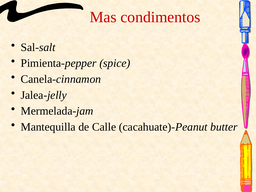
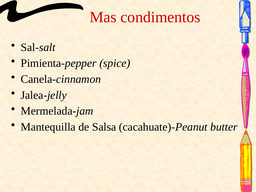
Calle: Calle -> Salsa (104, 127)
